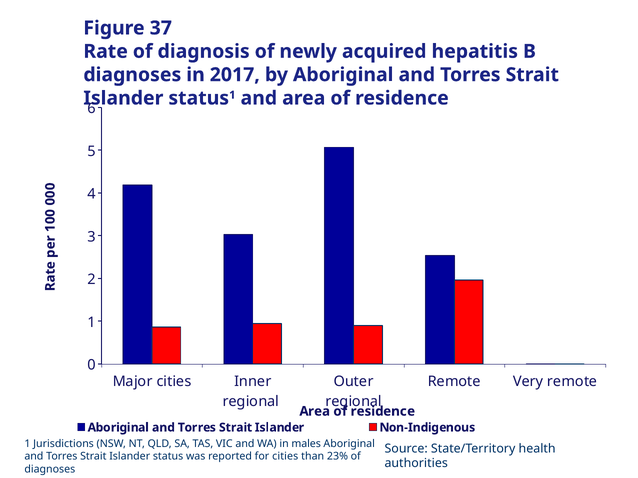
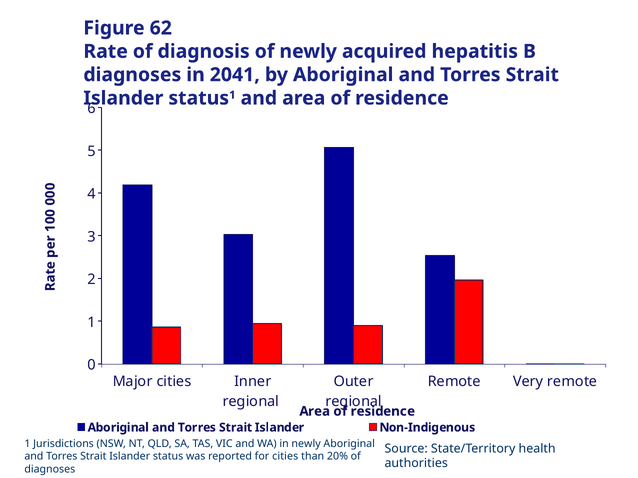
37: 37 -> 62 (161, 28)
2017: 2017 -> 2041 (235, 75)
in males: males -> newly (306, 444)
23%: 23% -> 20% (337, 457)
